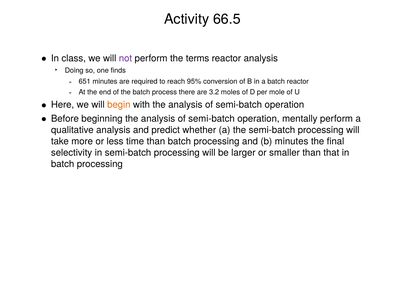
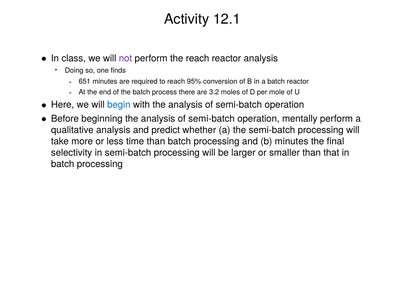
66.5: 66.5 -> 12.1 (227, 19)
the terms: terms -> reach (198, 58)
begin colour: orange -> blue (119, 105)
